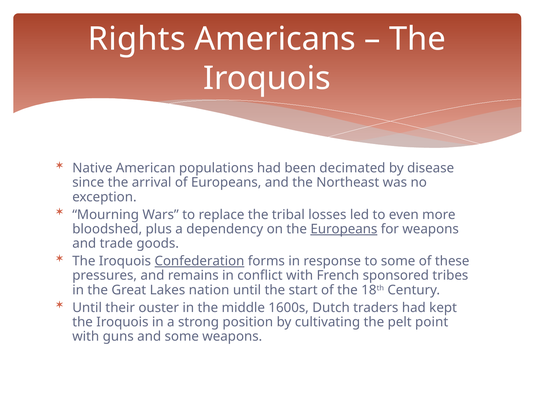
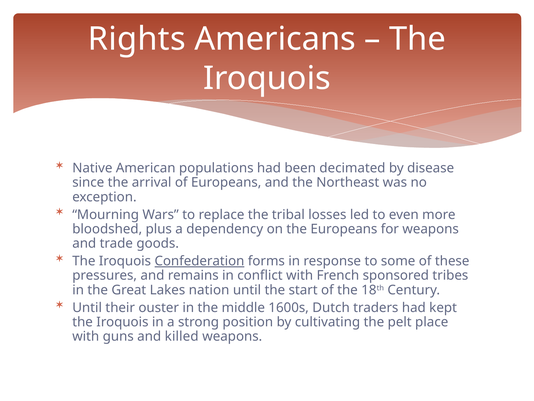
Europeans underline: present -> none (344, 229)
point: point -> place (432, 322)
and some: some -> killed (182, 336)
